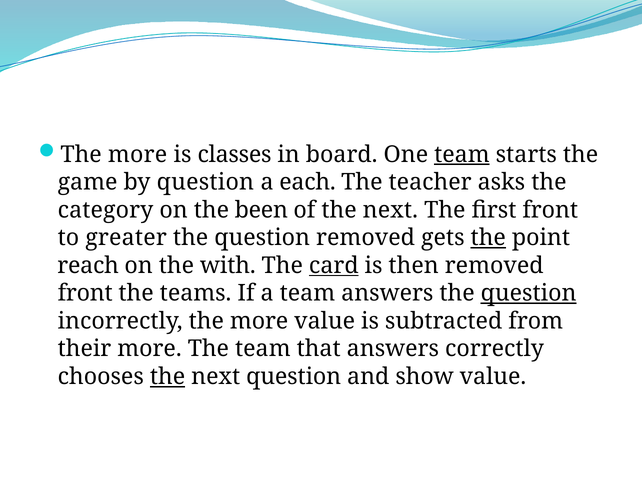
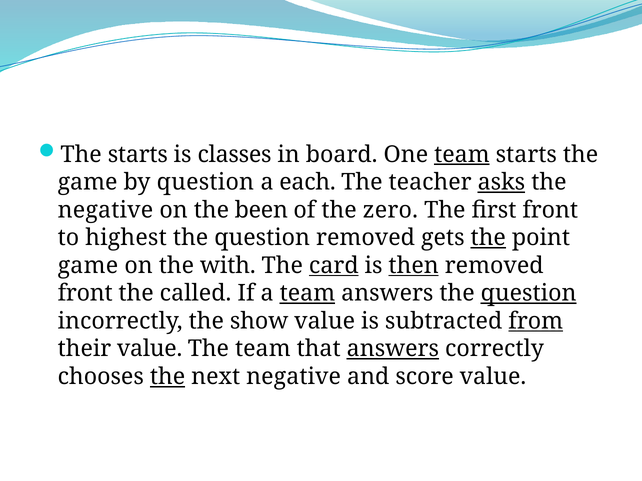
more: more -> starts (138, 155)
asks underline: none -> present (501, 182)
category: category -> negative (105, 210)
of the next: next -> zero (390, 210)
greater: greater -> highest (126, 238)
reach: reach -> game (88, 266)
then underline: none -> present (414, 266)
teams: teams -> called (196, 294)
team underline: none -> present (307, 294)
incorrectly the more: more -> show (259, 321)
from underline: none -> present (536, 321)
their more: more -> value (150, 349)
answers underline: none -> present (393, 349)
next question: question -> negative (294, 377)
show: show -> score (425, 377)
